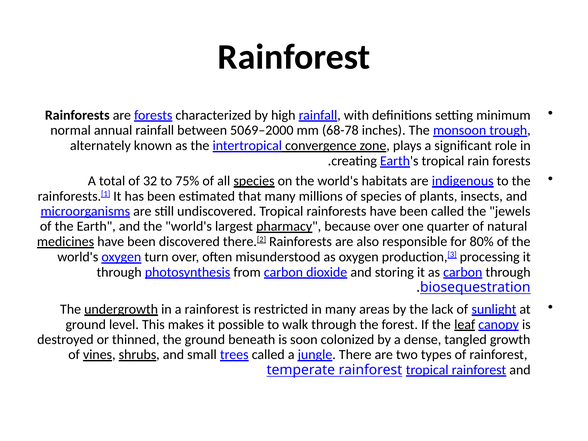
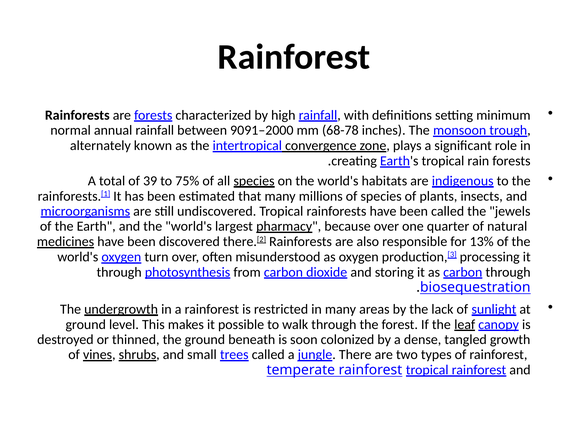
5069–2000: 5069–2000 -> 9091–2000 (262, 130)
32: 32 -> 39 (150, 181)
80%: 80% -> 13% (482, 242)
